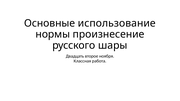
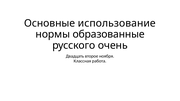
произнесение: произнесение -> образованные (109, 34)
шары: шары -> очень (113, 46)
